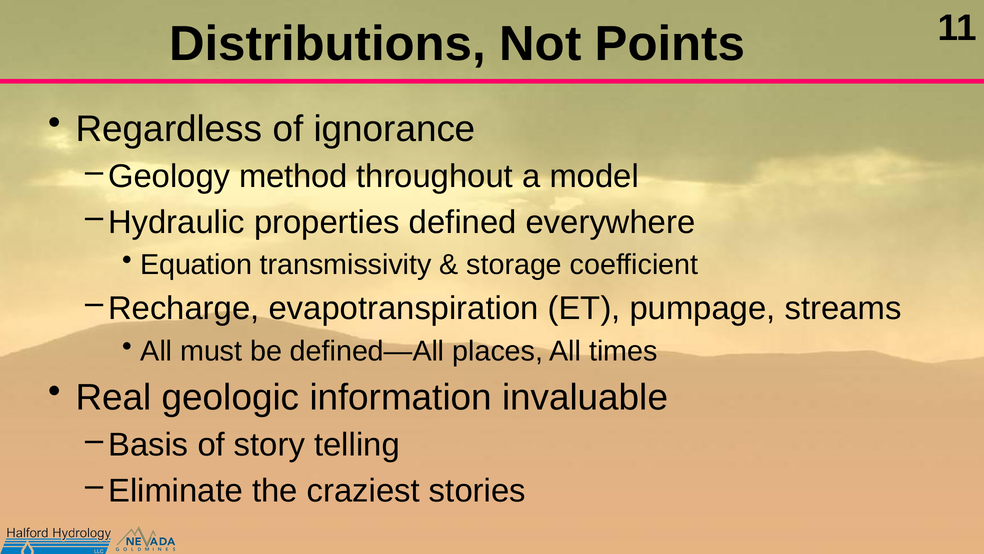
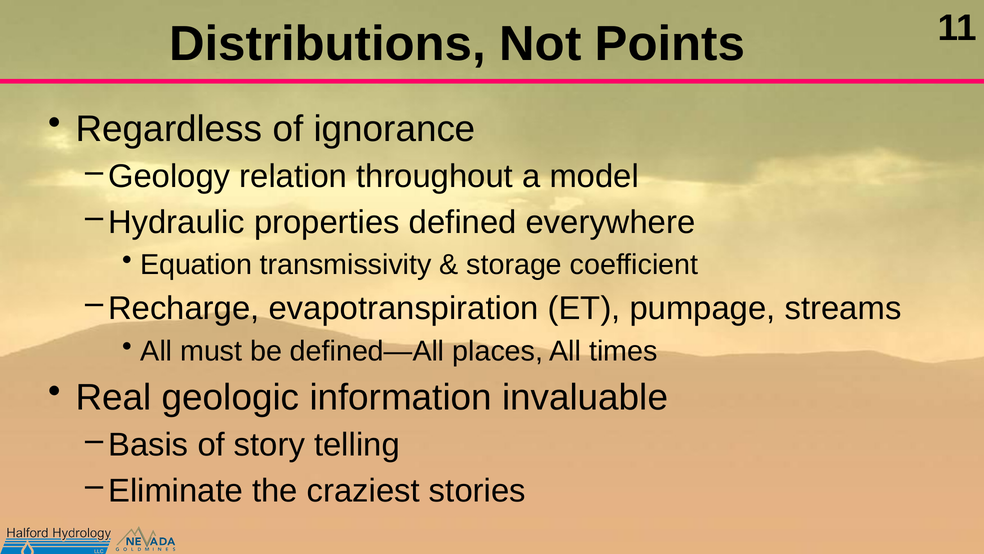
method: method -> relation (293, 176)
